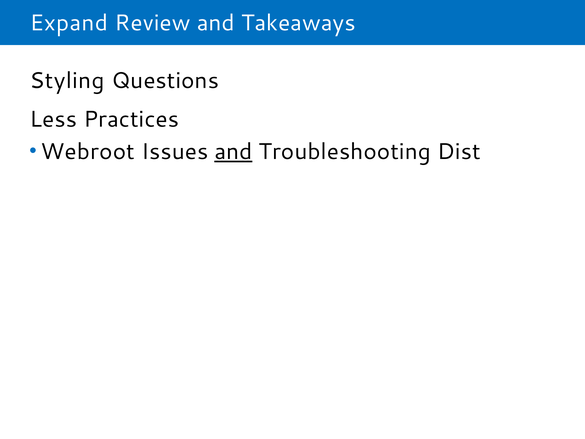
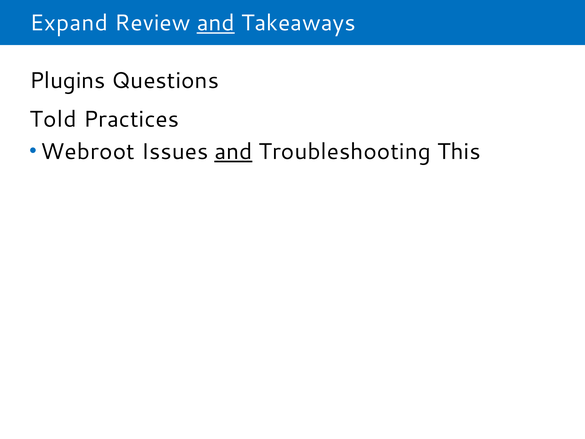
and underline: none -> present (216, 23)
Styling: Styling -> Plugins (67, 81)
Less: Less -> Told (53, 119)
Dist: Dist -> This (459, 152)
